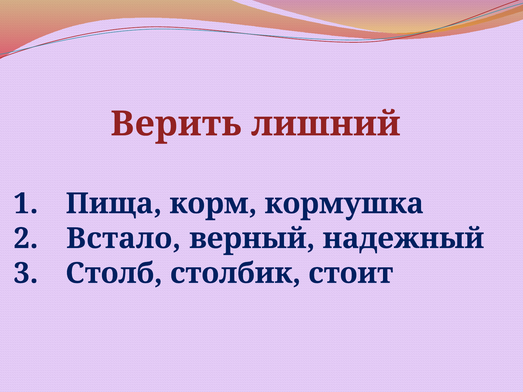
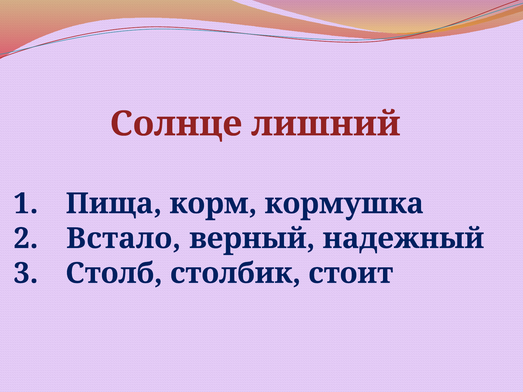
Верить: Верить -> Солнце (176, 124)
